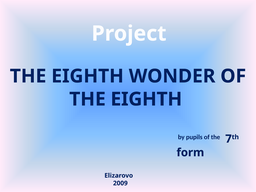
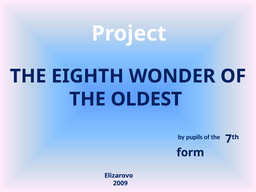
EIGHTH: EIGHTH -> OLDEST (146, 99)
